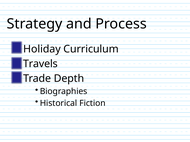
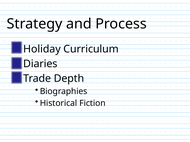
Travels: Travels -> Diaries (40, 64)
